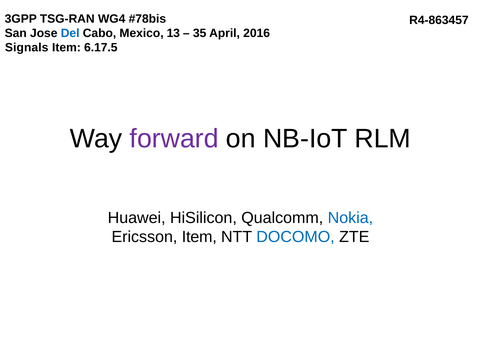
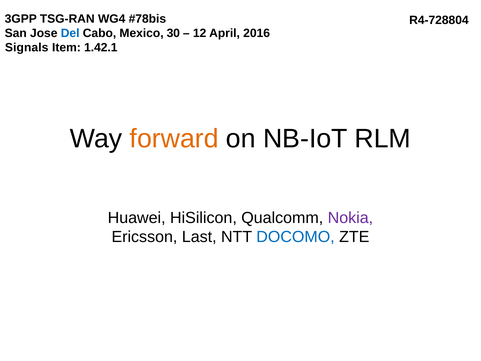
R4-863457: R4-863457 -> R4-728804 (439, 20)
13: 13 -> 30 (173, 33)
35: 35 -> 12 (200, 33)
6.17.5: 6.17.5 -> 1.42.1 (101, 48)
forward colour: purple -> orange (174, 139)
Nokia colour: blue -> purple (350, 218)
Ericsson Item: Item -> Last (199, 237)
